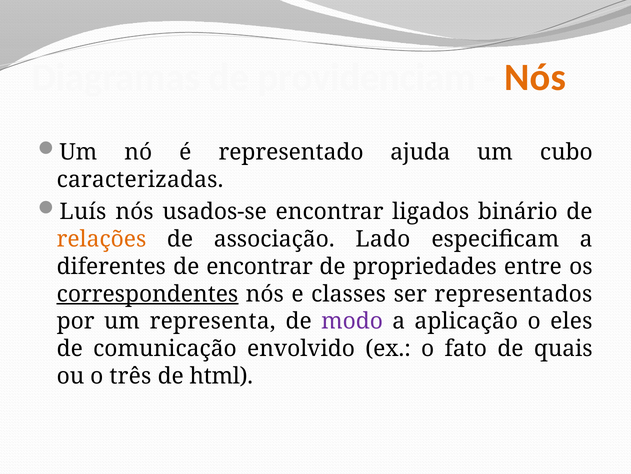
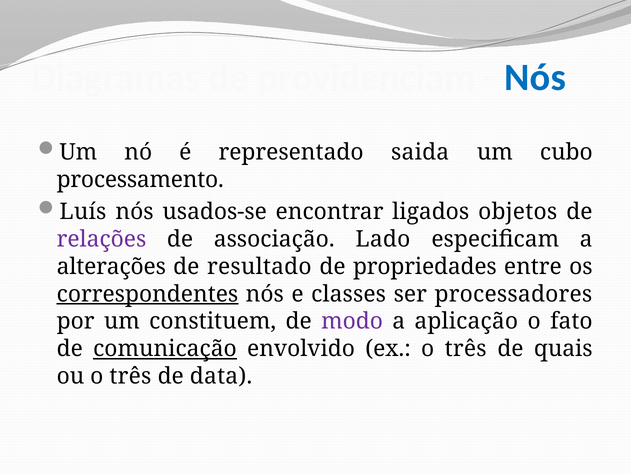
Nós colour: orange -> blue (535, 78)
ajuda: ajuda -> saida (420, 152)
caracterizadas: caracterizadas -> processamento (140, 179)
binário: binário -> objetos (518, 211)
relações colour: orange -> purple (102, 239)
diferentes: diferentes -> alterações (111, 266)
de encontrar: encontrar -> resultado (259, 266)
representados: representados -> processadores (513, 294)
representa: representa -> constituem (213, 321)
eles: eles -> fato (571, 321)
comunicação underline: none -> present (165, 348)
ex o fato: fato -> três (466, 348)
html: html -> data (221, 376)
